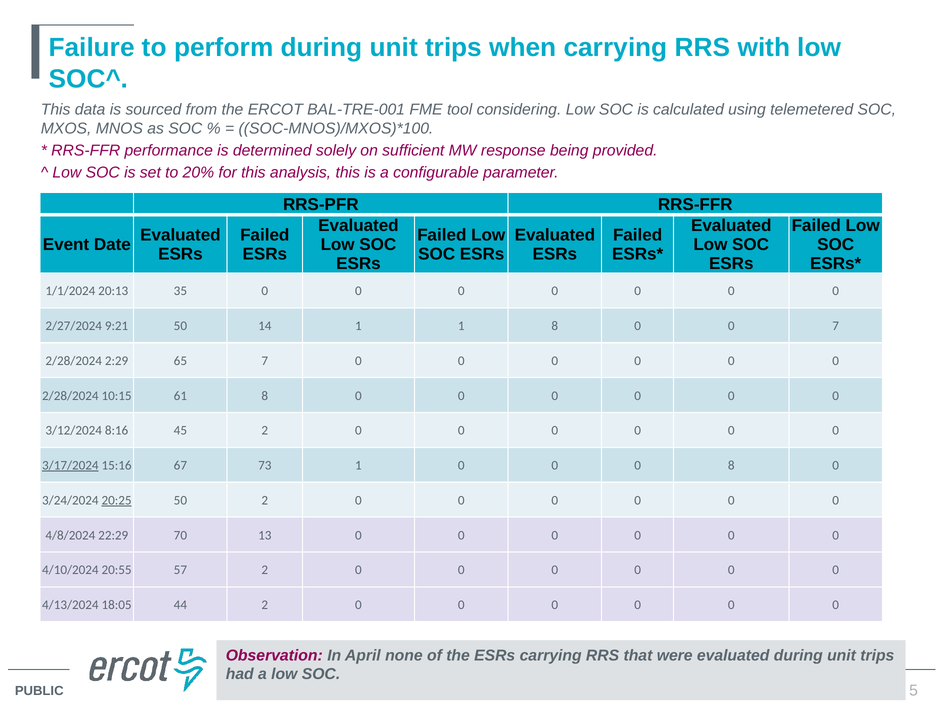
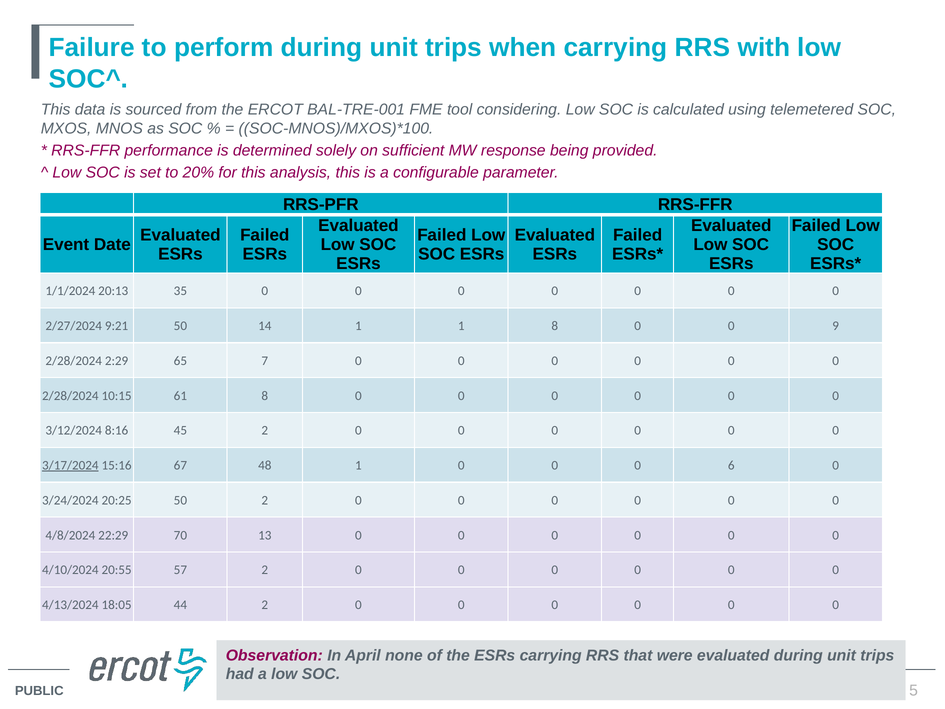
0 7: 7 -> 9 (836, 326)
73: 73 -> 48 (265, 465)
0 8: 8 -> 6 (731, 465)
20:25 underline: present -> none (117, 500)
